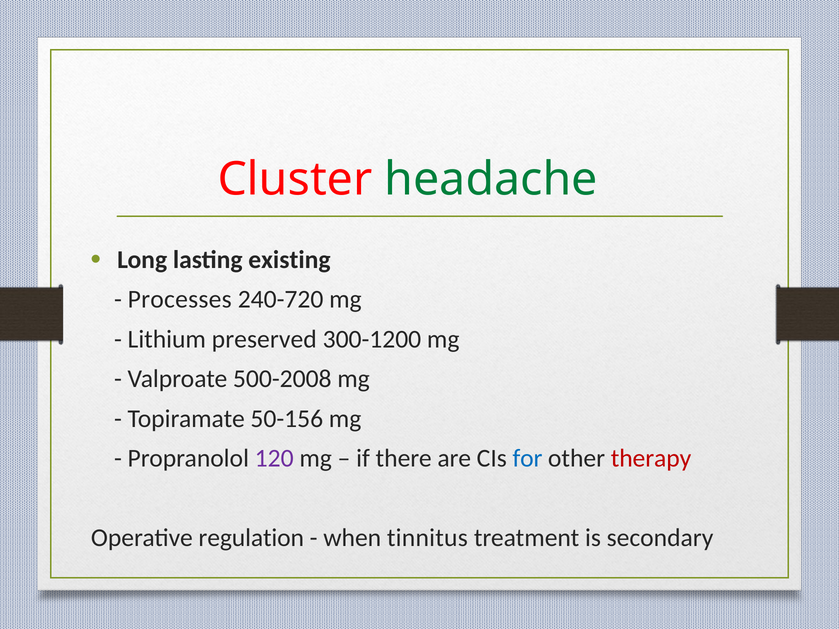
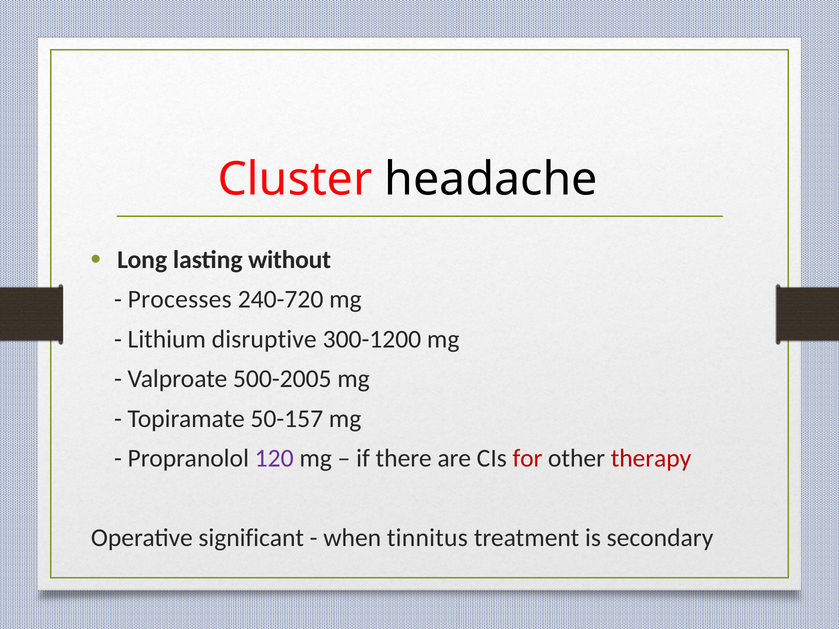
headache colour: green -> black (491, 180)
existing: existing -> without (290, 260)
preserved: preserved -> disruptive (264, 339)
500-2008: 500-2008 -> 500-2005 (282, 379)
50-156: 50-156 -> 50-157 (287, 419)
for colour: blue -> red (528, 459)
regulation: regulation -> significant (251, 538)
